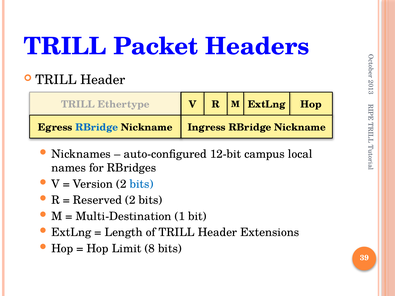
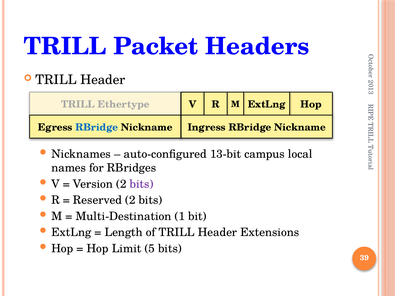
12-bit: 12-bit -> 13-bit (226, 154)
bits colour: blue -> purple (141, 184)
8: 8 -> 5 (150, 249)
